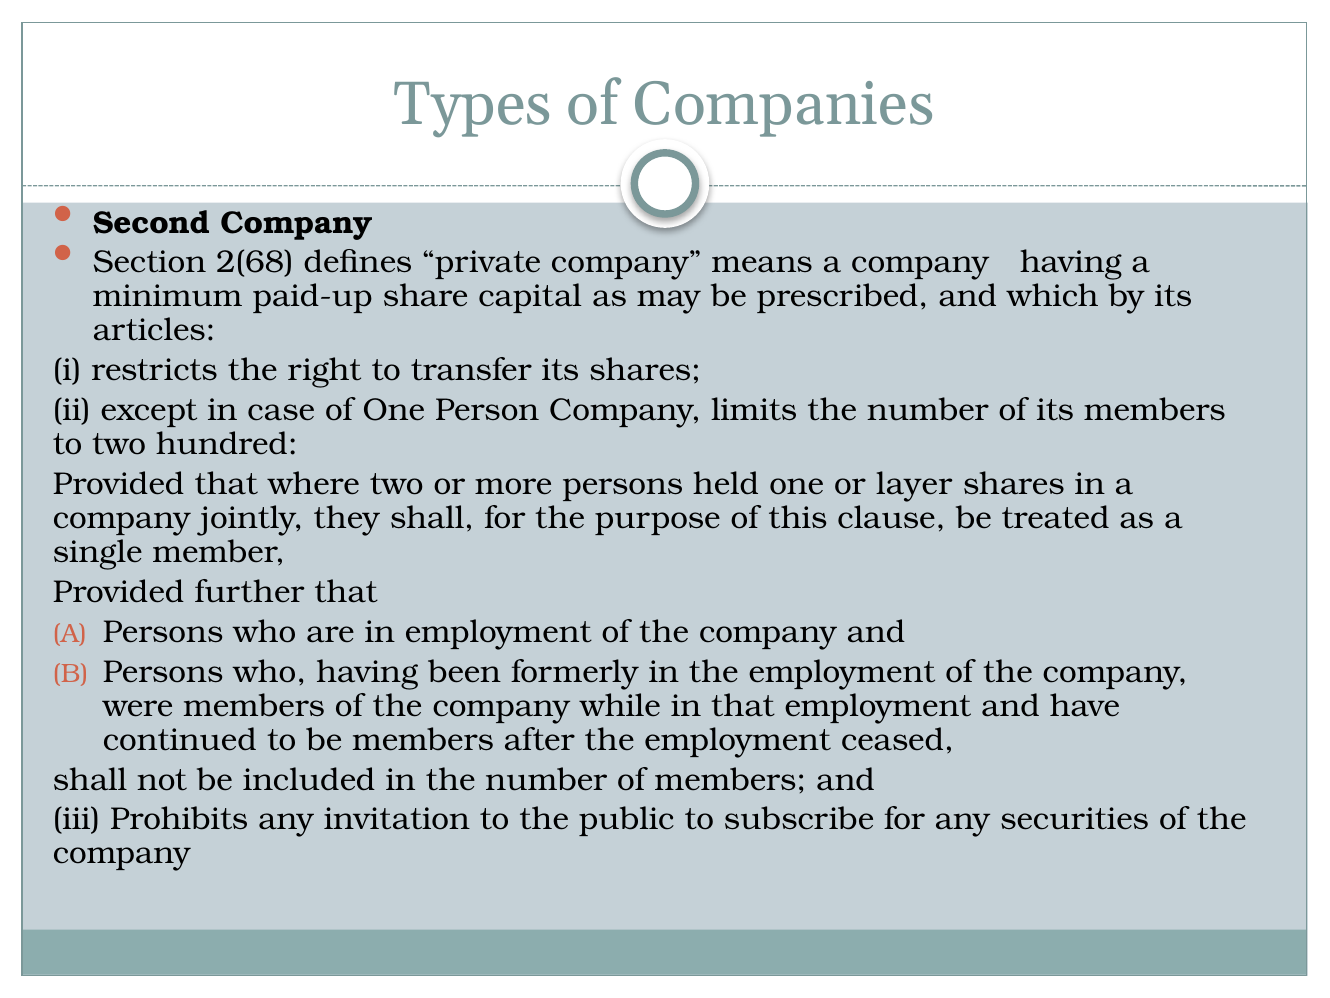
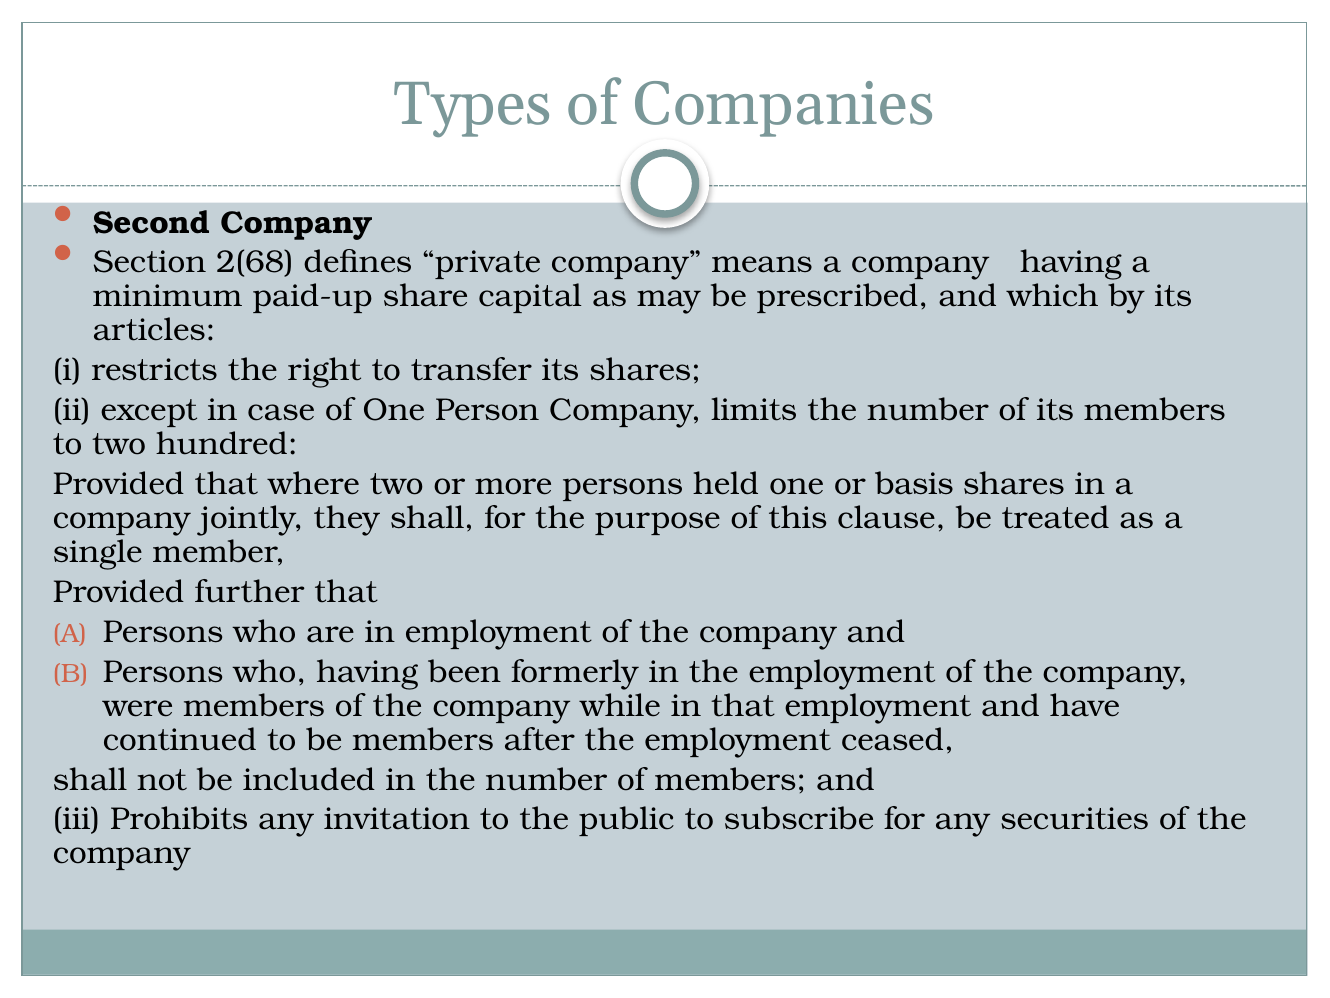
layer: layer -> basis (914, 484)
